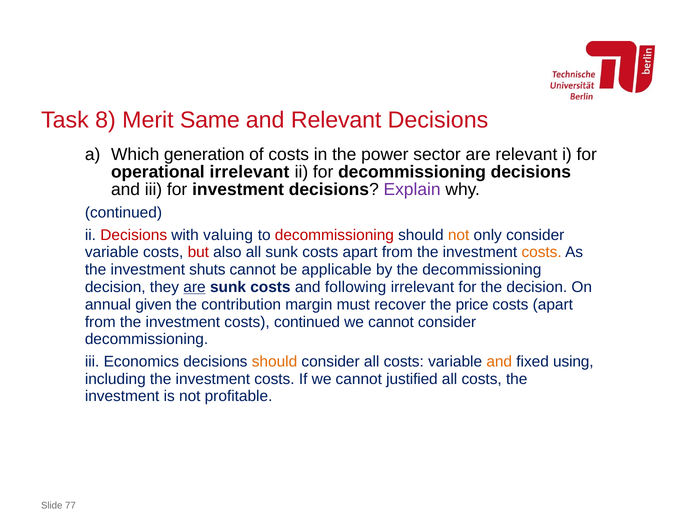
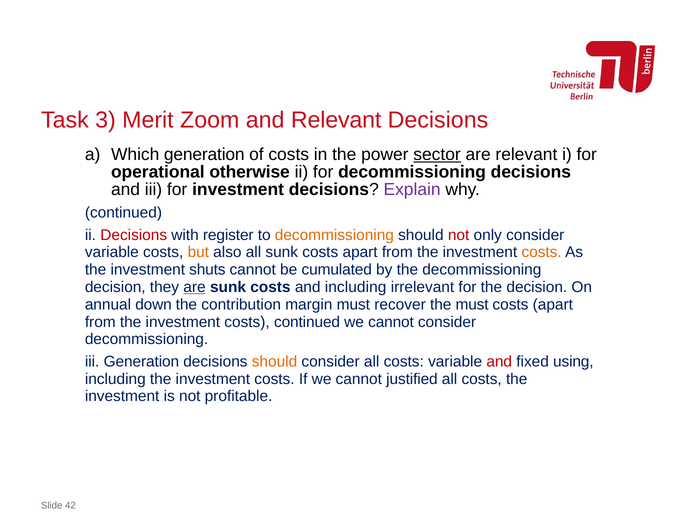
8: 8 -> 3 (105, 120)
Same: Same -> Zoom (210, 120)
sector underline: none -> present (437, 155)
operational irrelevant: irrelevant -> otherwise (250, 172)
valuing: valuing -> register (228, 235)
decommissioning colour: red -> orange (334, 235)
not colour: orange -> red (459, 235)
but colour: red -> orange (198, 252)
applicable: applicable -> cumulated (337, 270)
and following: following -> including (356, 287)
given: given -> down (154, 305)
the price: price -> must (472, 305)
iii Economics: Economics -> Generation (141, 362)
and colour: orange -> red (499, 362)
77: 77 -> 42 (70, 506)
